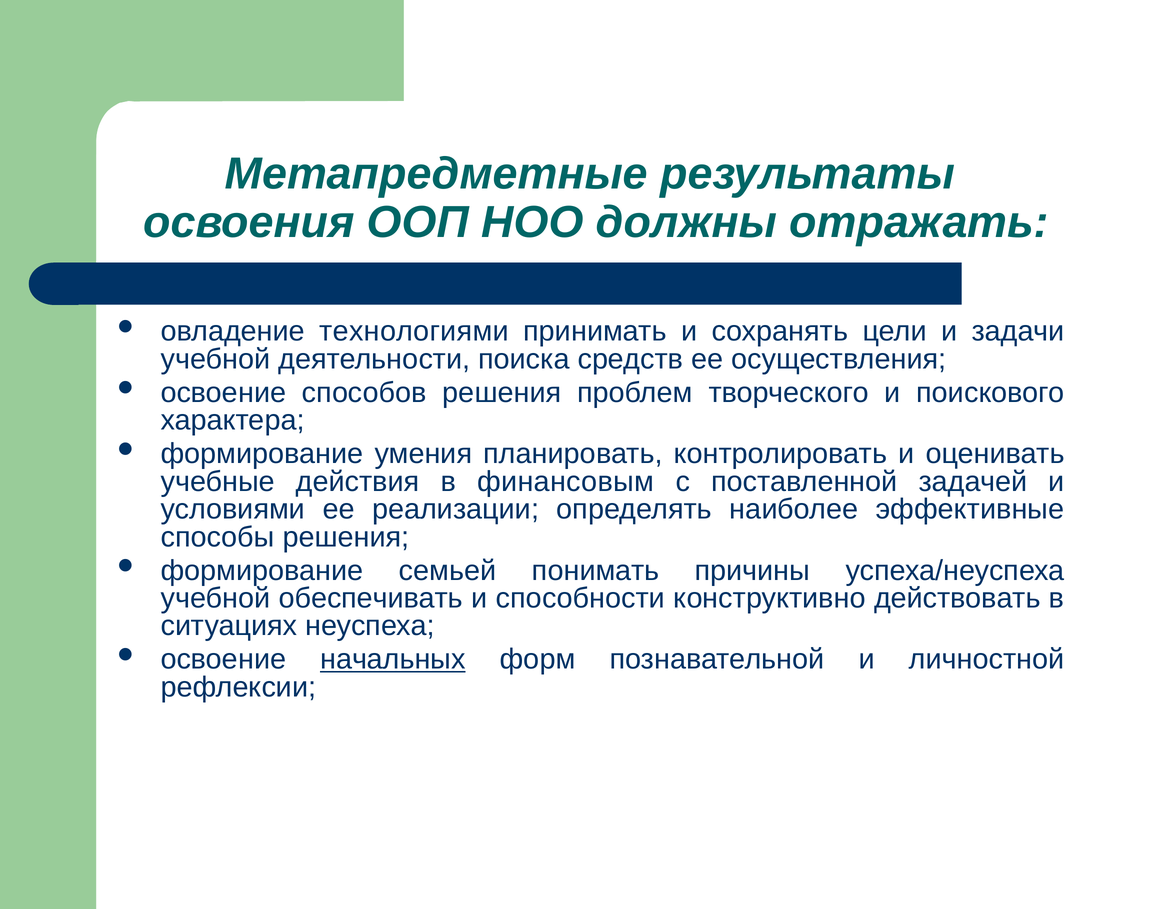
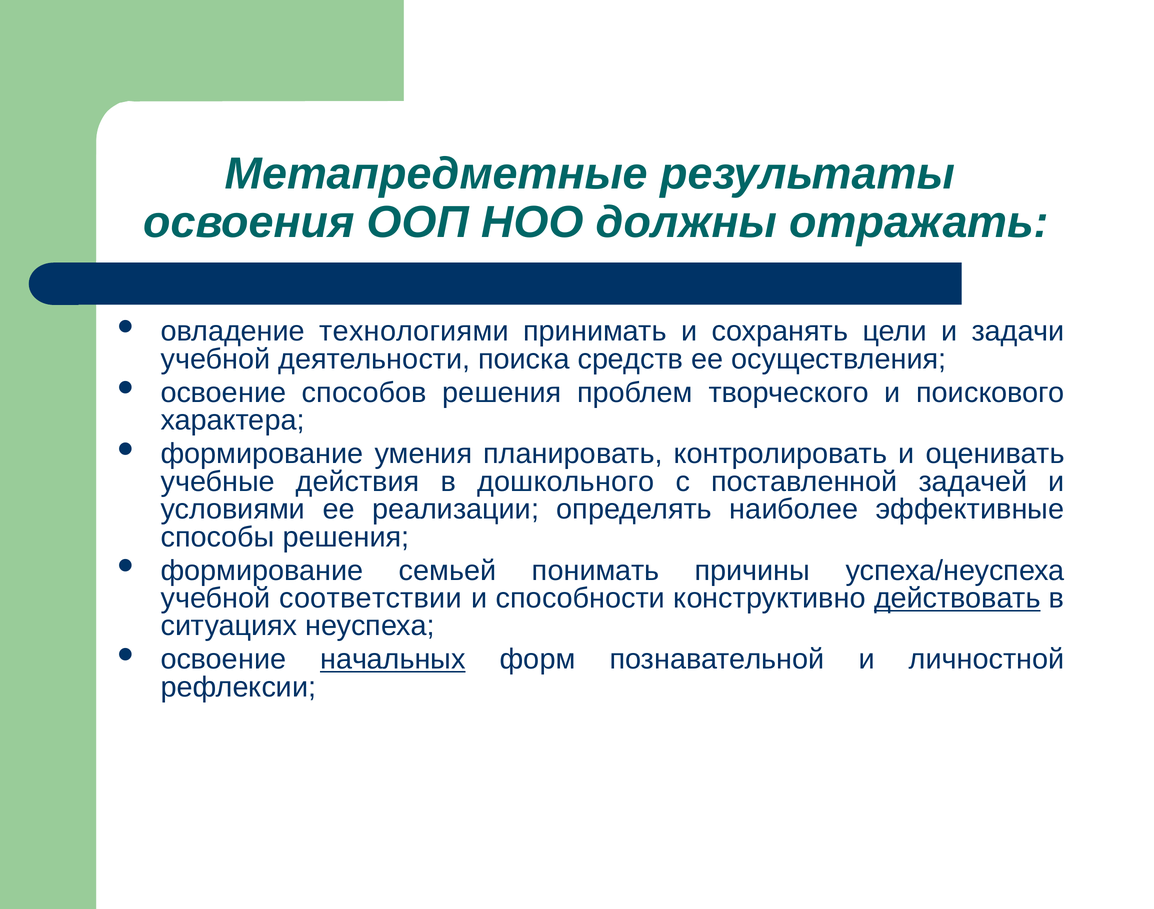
финансовым: финансовым -> дошкольного (566, 481)
обеспечивать: обеспечивать -> соответствии (371, 598)
действовать underline: none -> present (957, 598)
